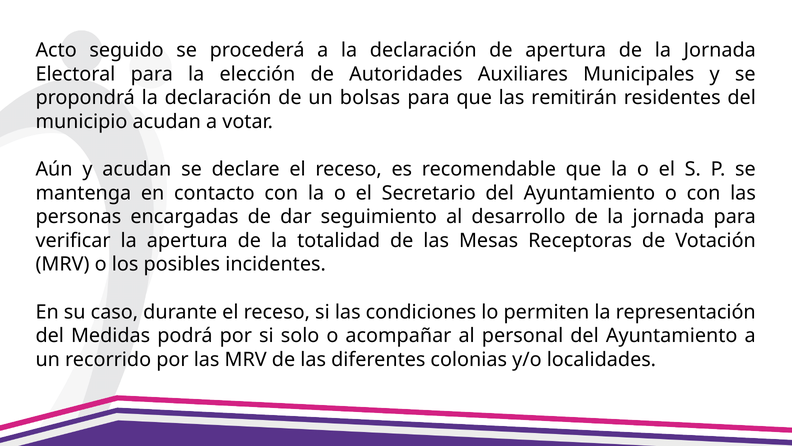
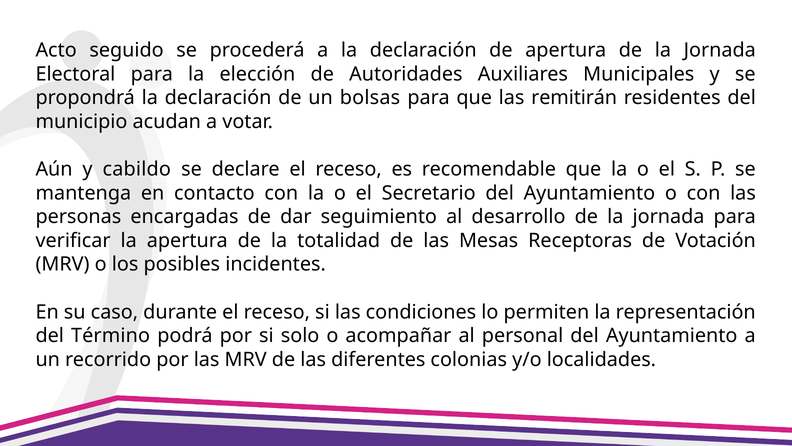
y acudan: acudan -> cabildo (137, 169)
Medidas: Medidas -> Término (111, 335)
